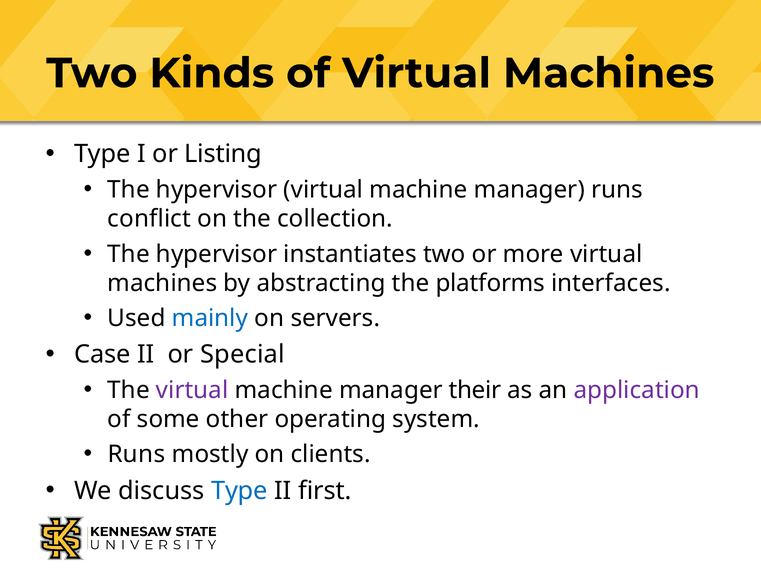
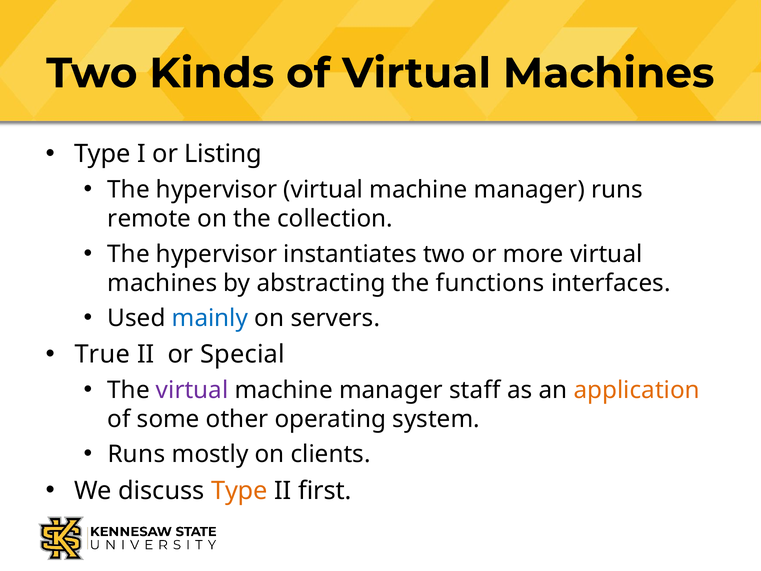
conflict: conflict -> remote (149, 219)
platforms: platforms -> functions (490, 283)
Case: Case -> True (102, 354)
their: their -> staff (475, 390)
application colour: purple -> orange (637, 390)
Type colour: blue -> orange (239, 490)
